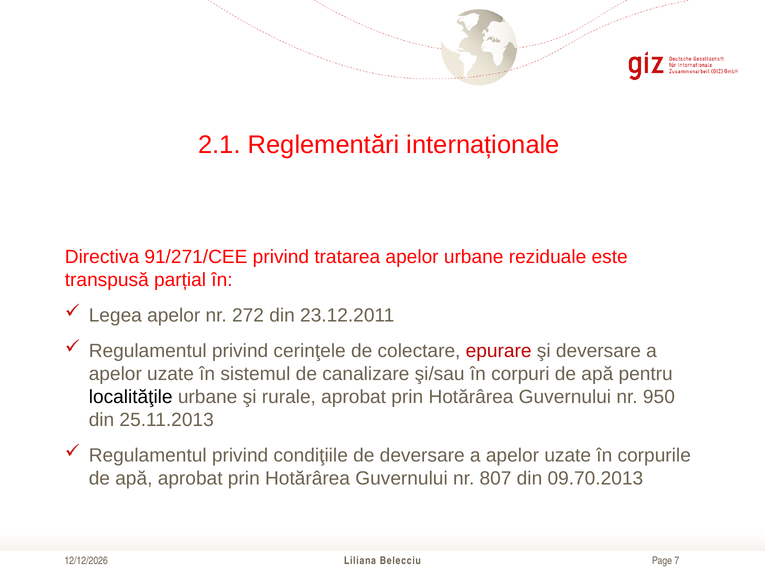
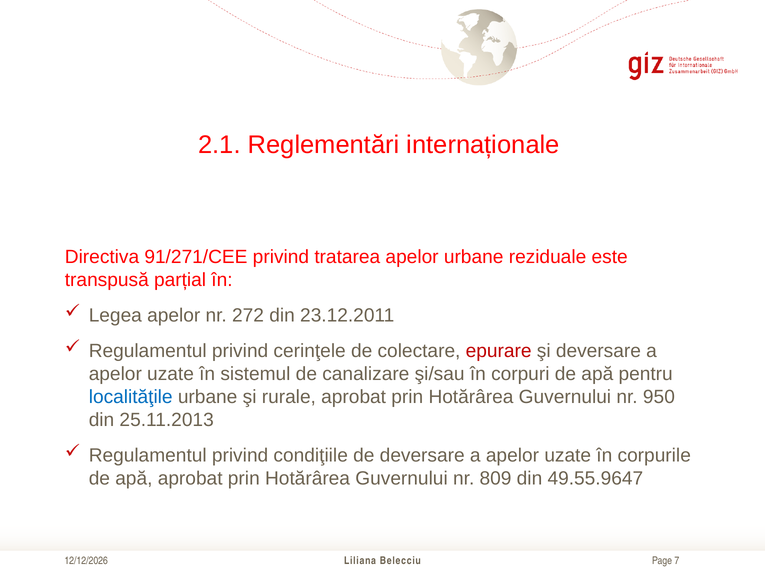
localităţile colour: black -> blue (131, 397)
807: 807 -> 809 (496, 479)
09.70.2013: 09.70.2013 -> 49.55.9647 (595, 479)
